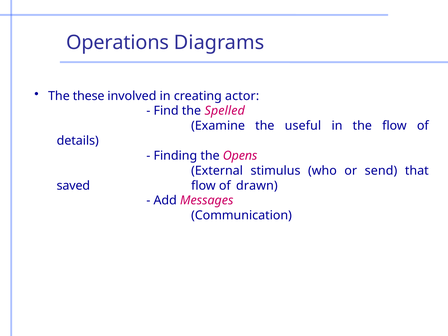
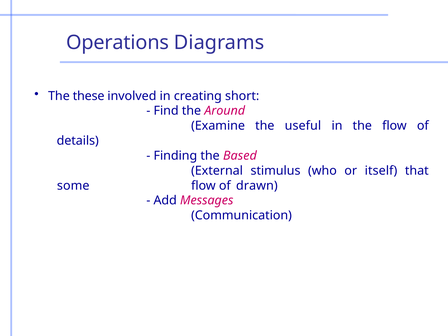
actor: actor -> short (242, 96)
Spelled: Spelled -> Around (225, 111)
Opens: Opens -> Based (240, 156)
send: send -> itself (381, 171)
saved: saved -> some (73, 186)
